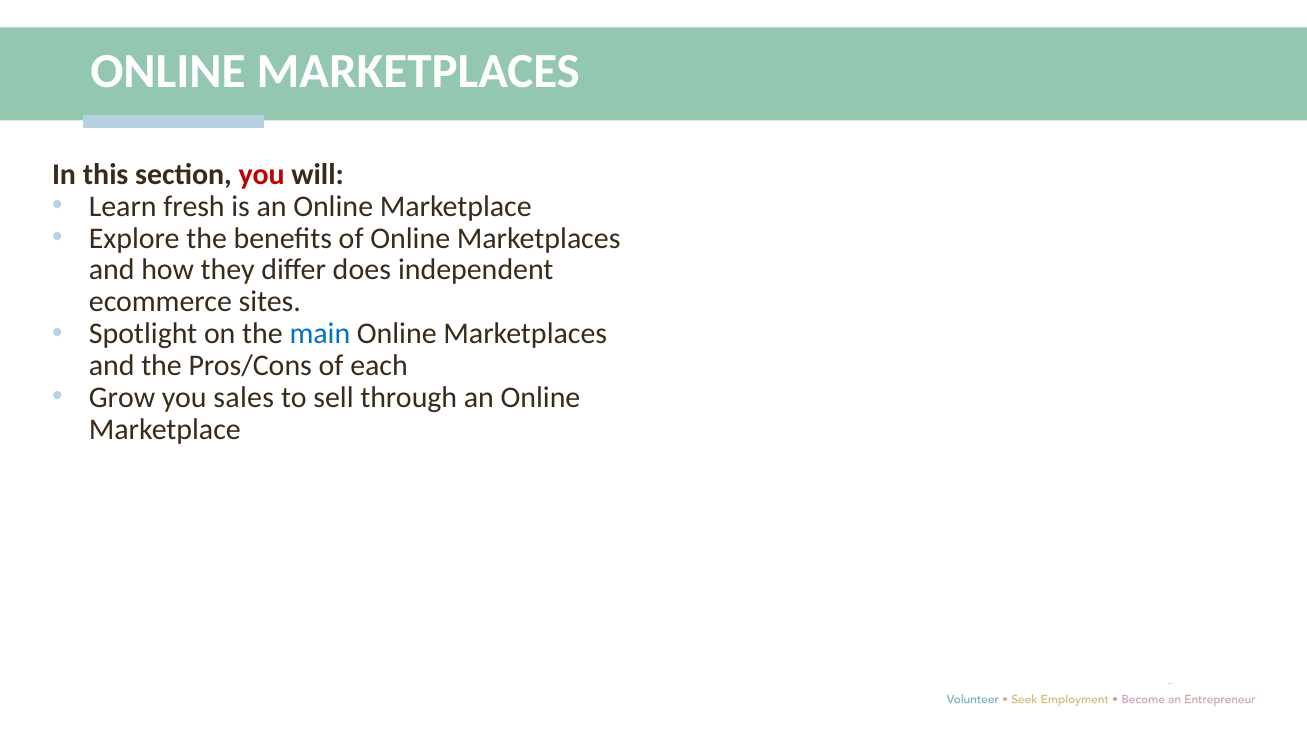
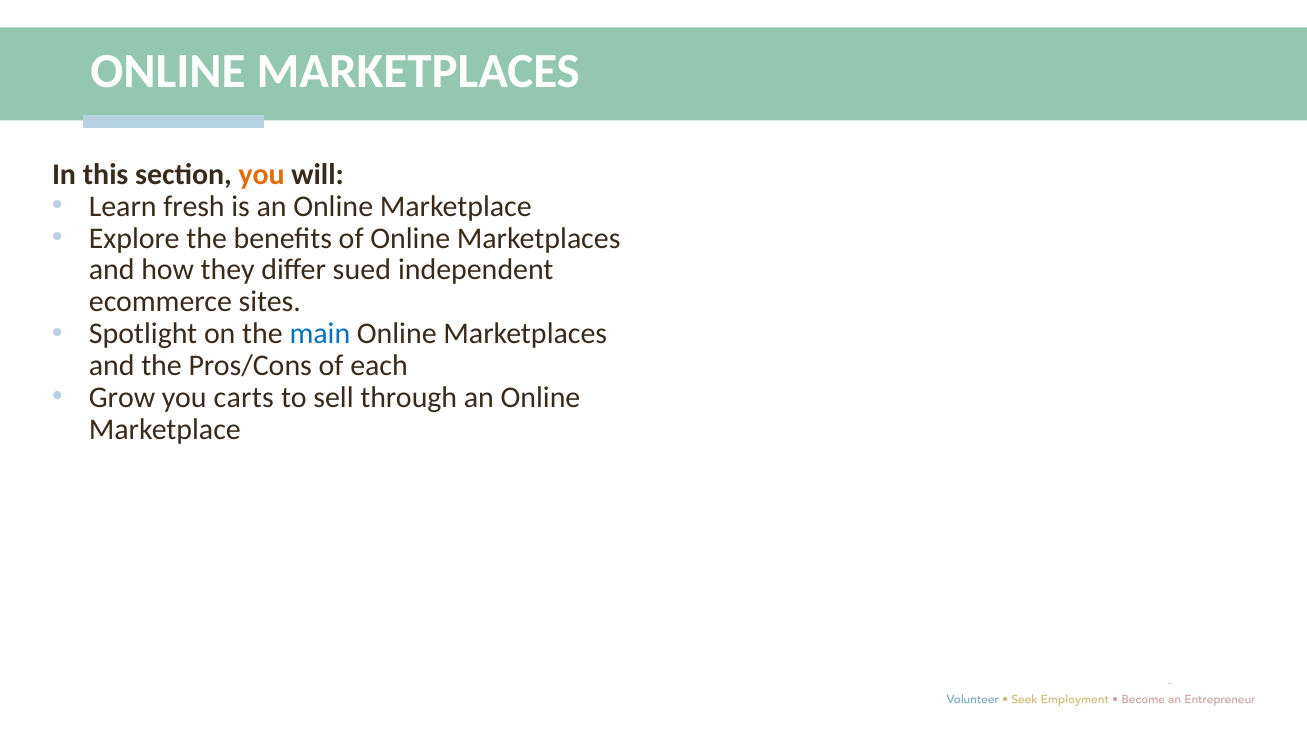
you colour: red -> orange (262, 175)
does: does -> sued (362, 270)
sales: sales -> carts (244, 398)
